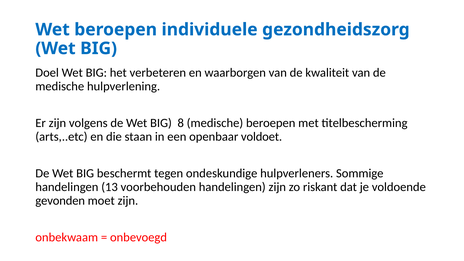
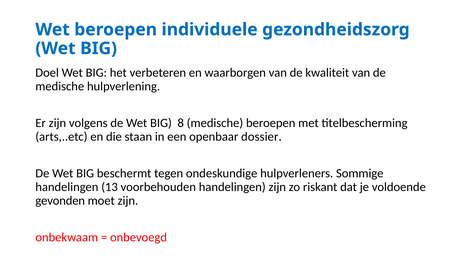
voldoet: voldoet -> dossier (261, 137)
